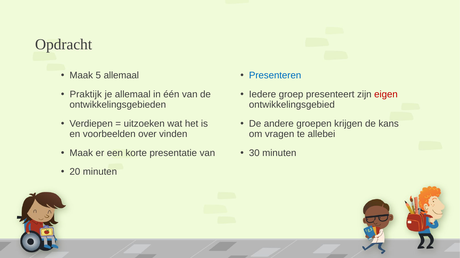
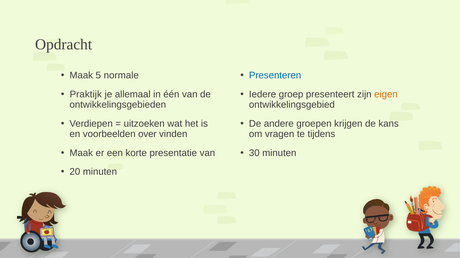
5 allemaal: allemaal -> normale (121, 76)
eigen colour: red -> orange (386, 95)
allebei: allebei -> tijdens (321, 134)
